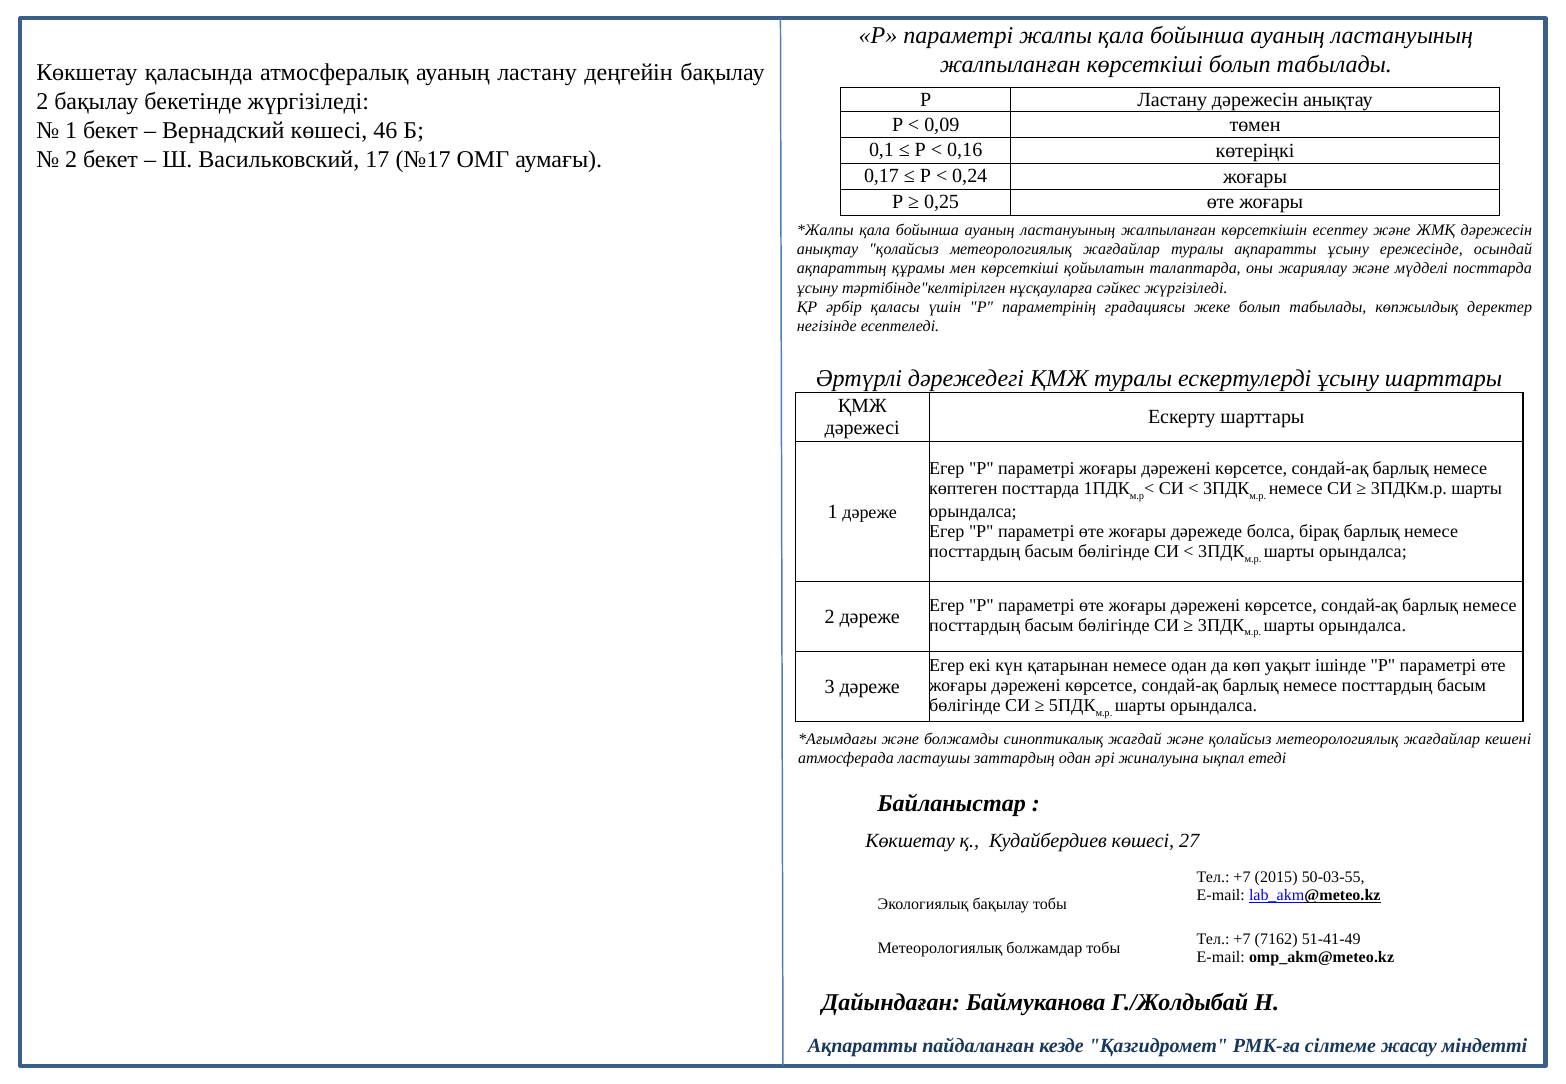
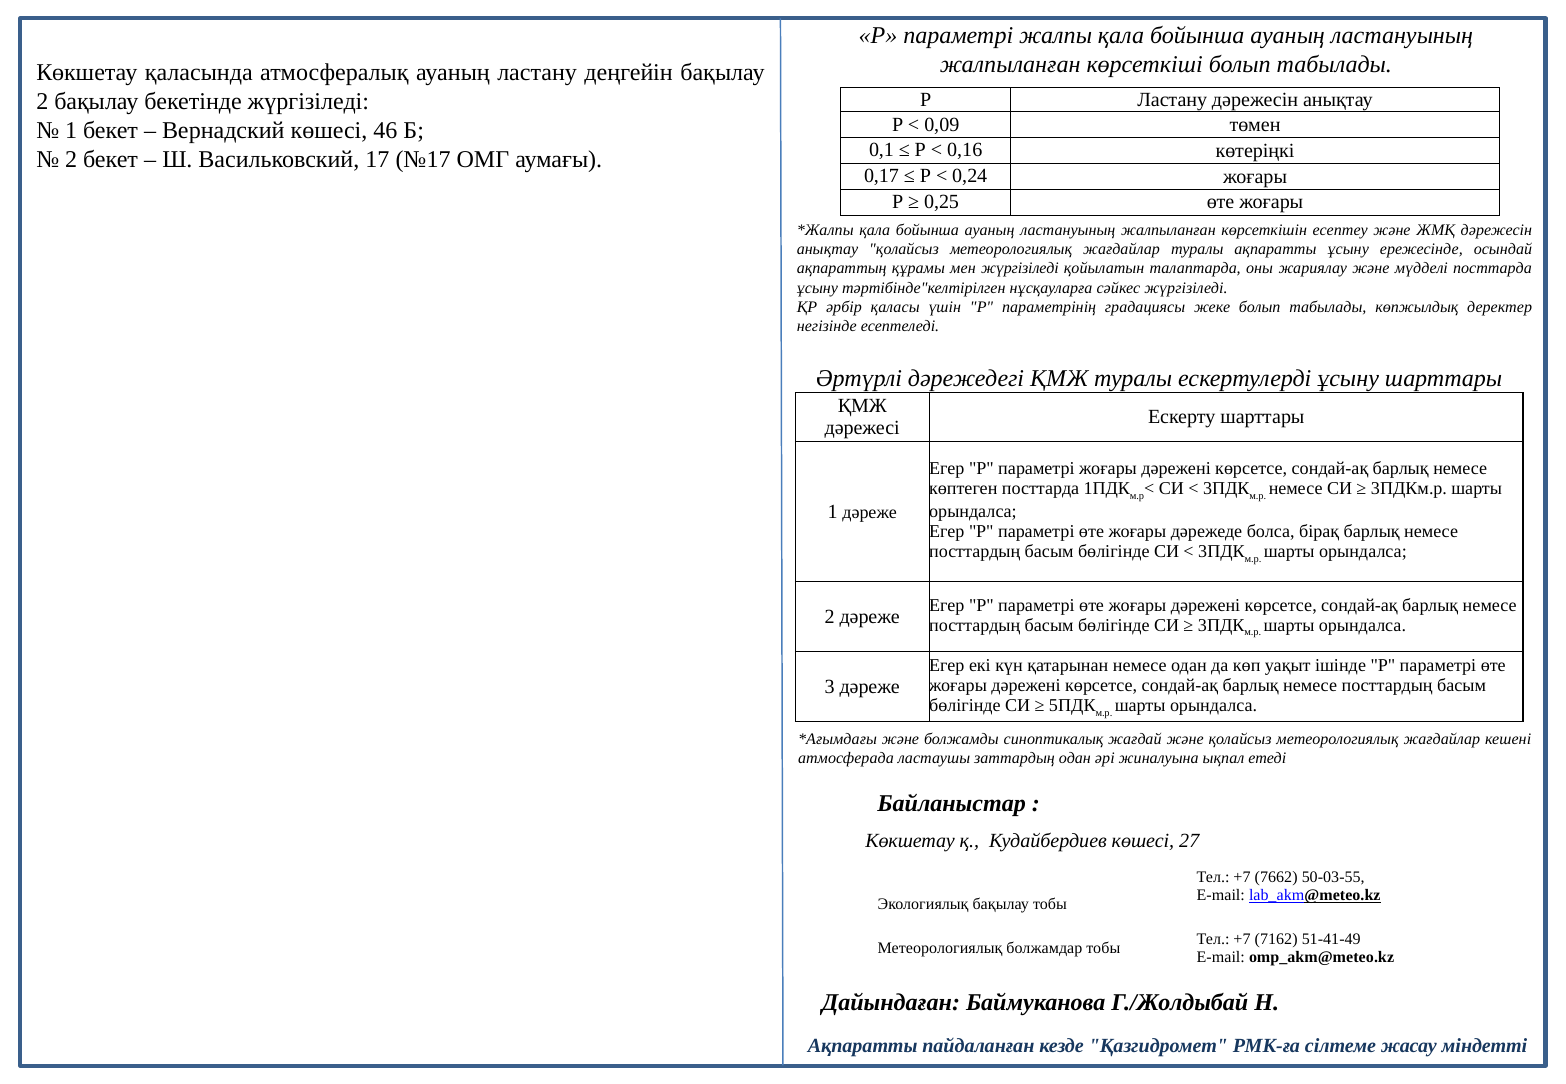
мен көрсеткіші: көрсеткіші -> жүргізіледі (1020, 269)
2015: 2015 -> 7662 (1276, 877)
